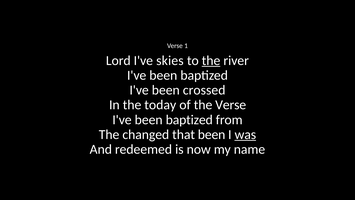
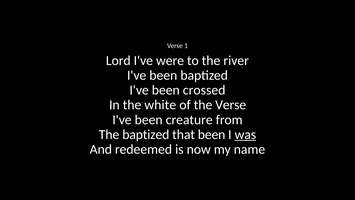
skies: skies -> were (170, 60)
the underline: present -> none (211, 60)
today: today -> white (160, 105)
baptized: baptized -> creature (189, 120)
The changed: changed -> baptized (146, 134)
